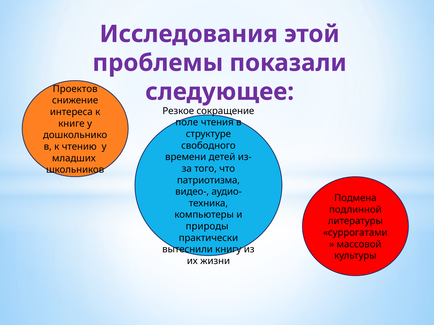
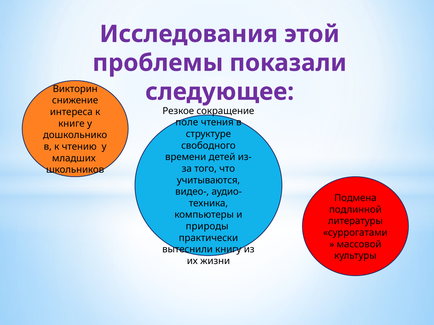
Проектов: Проектов -> Викторин (75, 89)
патриотизма: патриотизма -> учитываются (208, 180)
